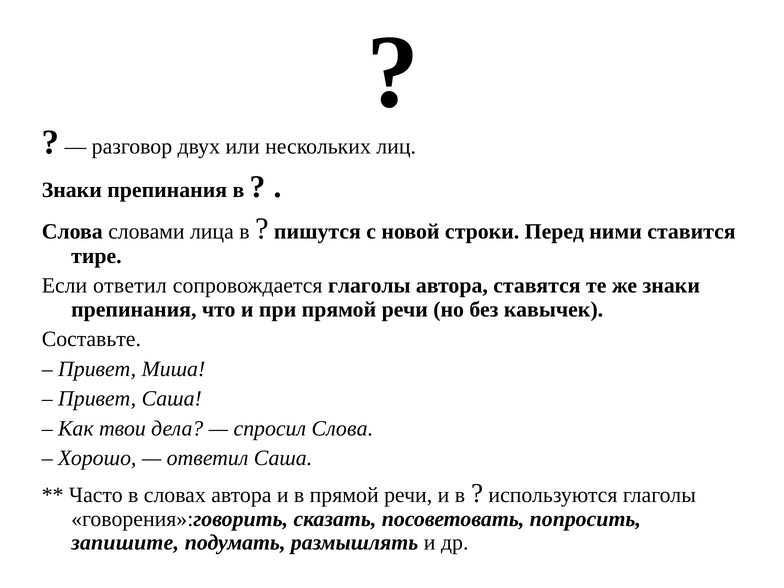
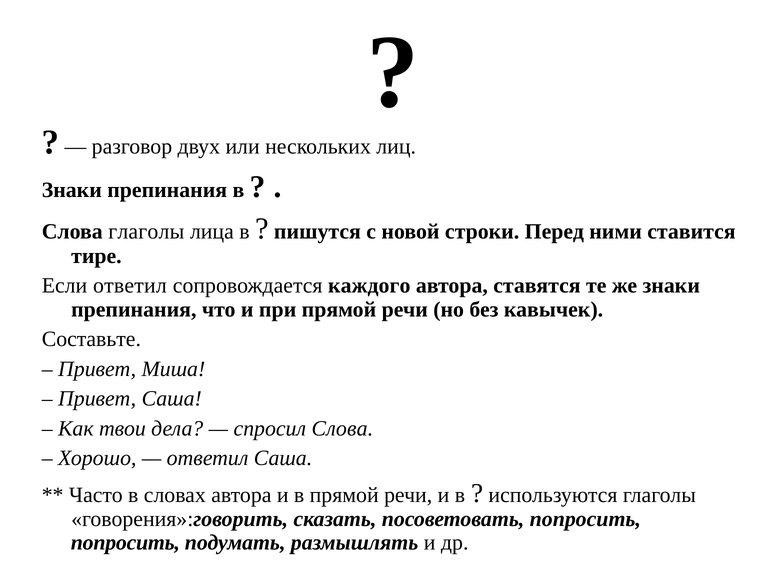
Слова словами: словами -> глаголы (146, 232)
сопровождается глаголы: глаголы -> каждого (369, 286)
запишите: запишите -> попросить (125, 542)
